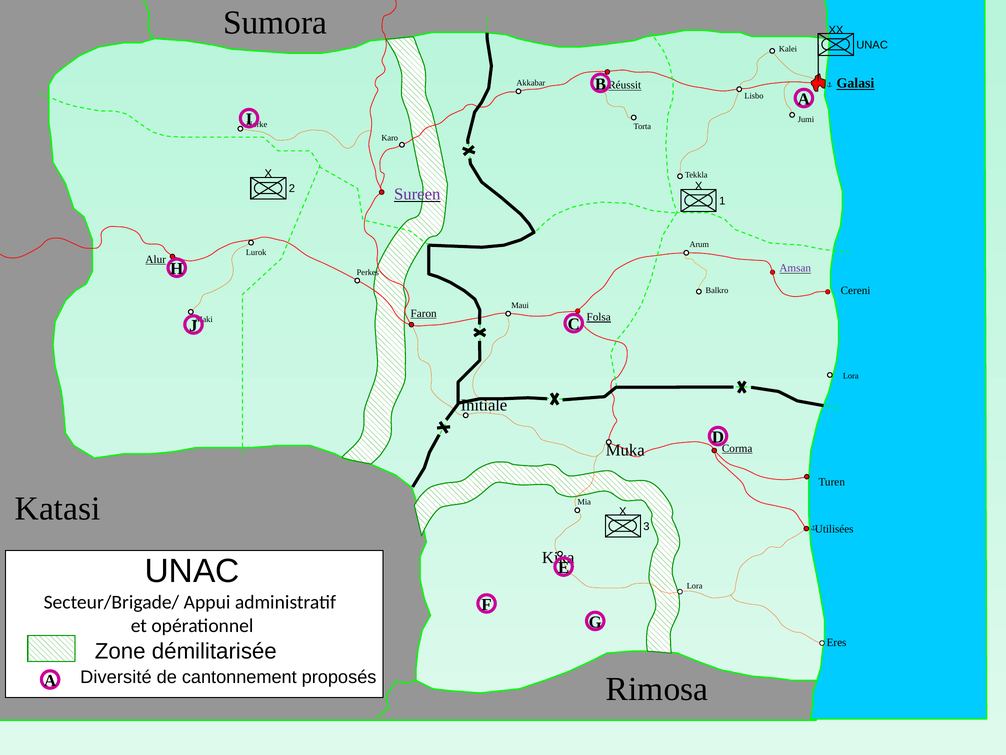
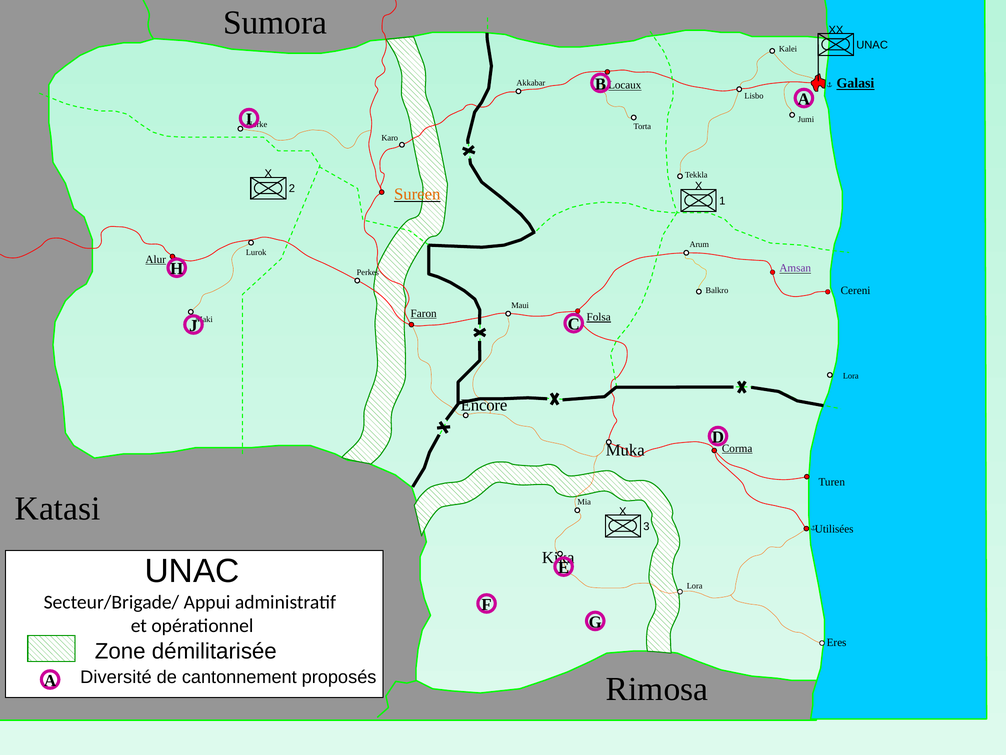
Réussit: Réussit -> Locaux (625, 85)
Sureen colour: purple -> orange (417, 194)
Initiale: Initiale -> Encore (484, 405)
